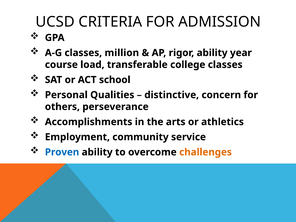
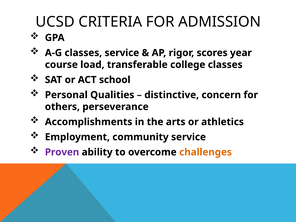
classes million: million -> service (122, 53)
rigor ability: ability -> scores (212, 53)
Proven colour: blue -> purple (62, 152)
